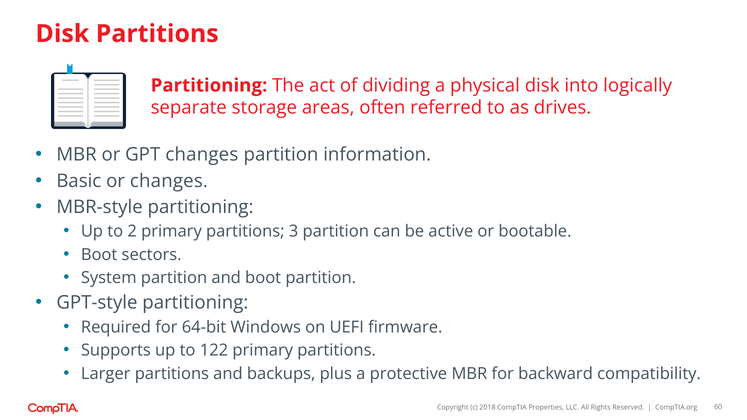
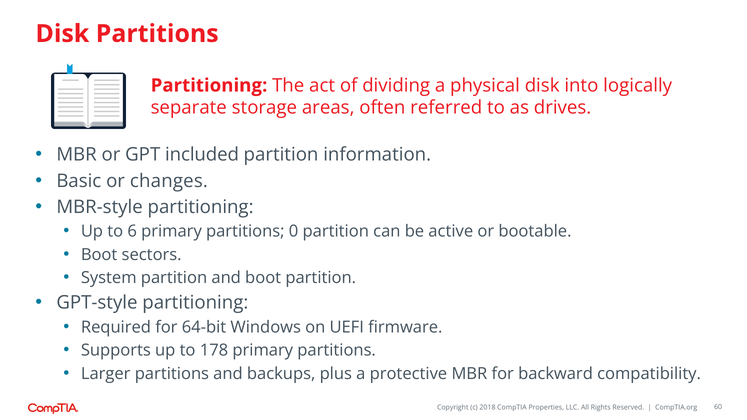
GPT changes: changes -> included (202, 155)
2: 2 -> 6 (132, 231)
3: 3 -> 0 (294, 231)
122: 122 -> 178 (214, 351)
